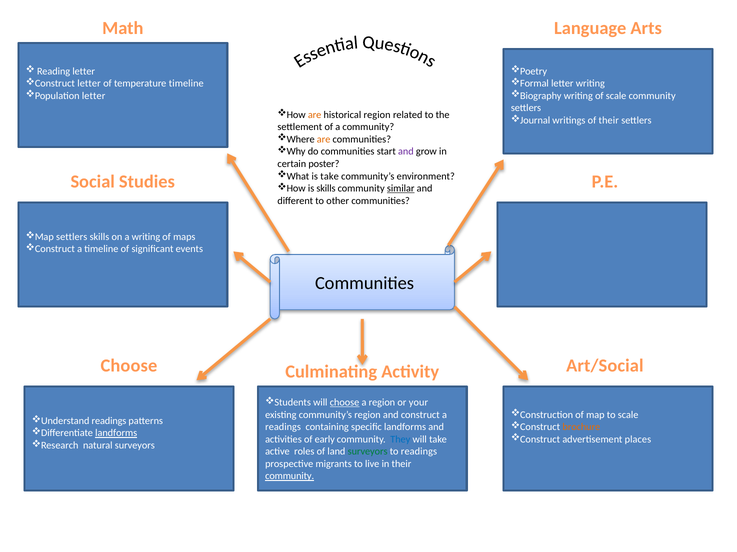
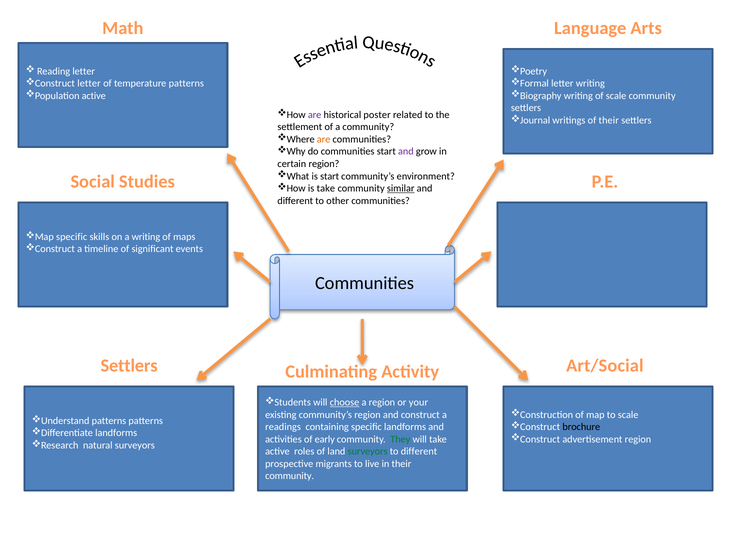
temperature timeline: timeline -> patterns (186, 84)
letter: letter -> active (94, 96)
are colour: orange -> purple (315, 115)
historical region: region -> poster (377, 115)
poster: poster -> region (324, 164)
is take: take -> start (330, 176)
is skills: skills -> take (326, 189)
settlers: settlers -> specific (72, 237)
Choose: Choose -> Settlers (129, 366)
readings: readings -> patterns (109, 421)
brochure colour: orange -> black (581, 428)
landforms underline: present -> none (116, 434)
advertisement places: places -> region (638, 440)
They colour: blue -> green (400, 440)
to readings: readings -> different (419, 452)
community underline: present -> none (290, 477)
